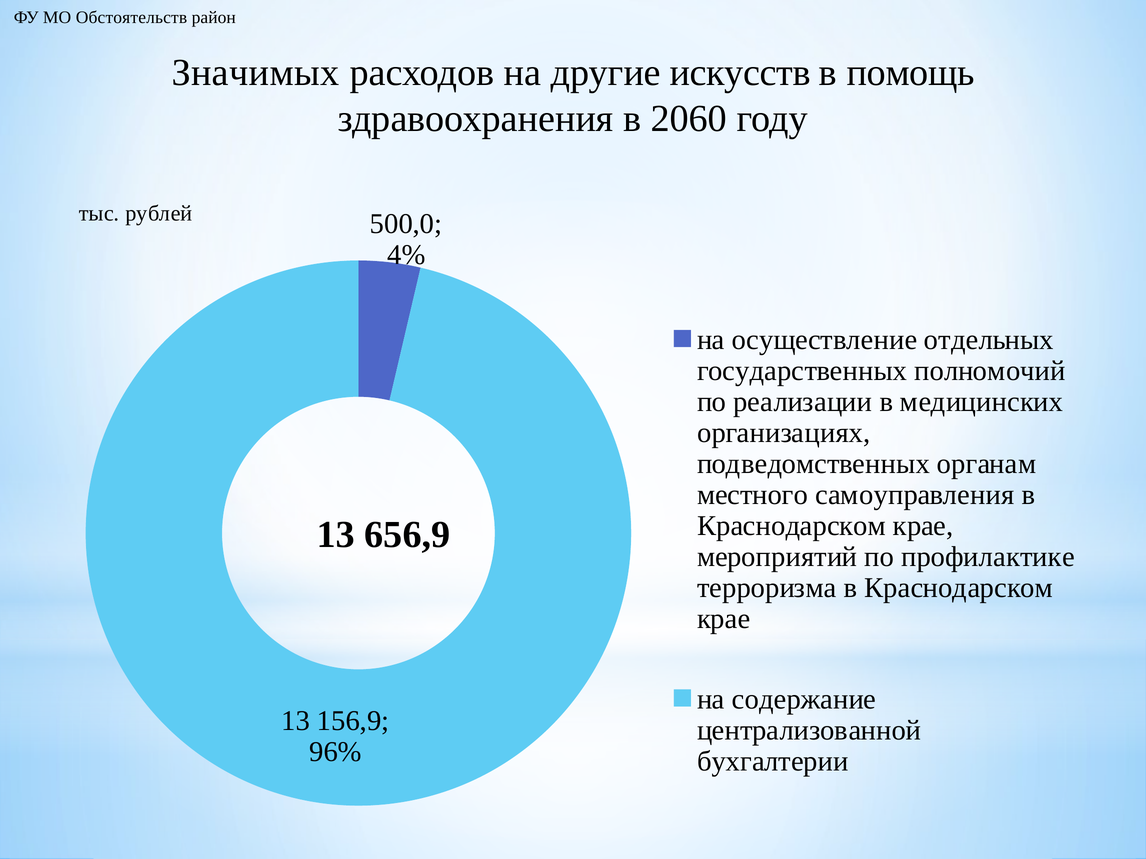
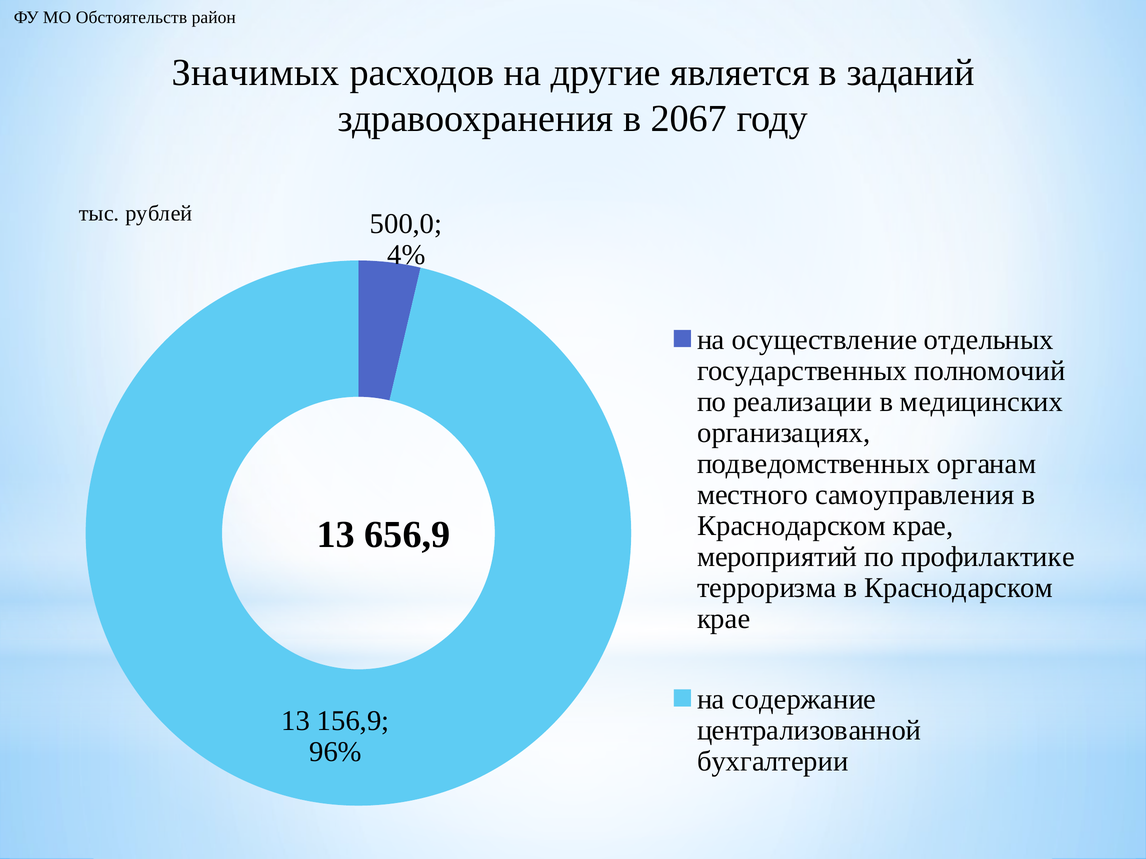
искусств: искусств -> является (740, 73)
помощь: помощь -> заданий (911, 73)
2060: 2060 -> 2067 (689, 119)
